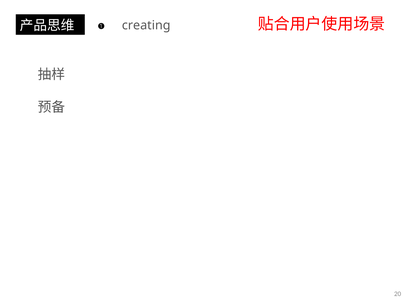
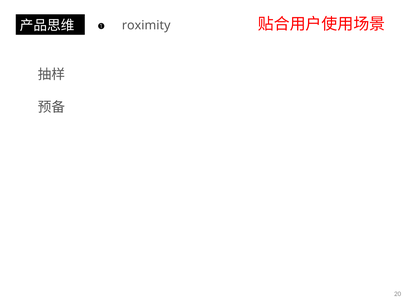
creating: creating -> roximity (146, 25)
